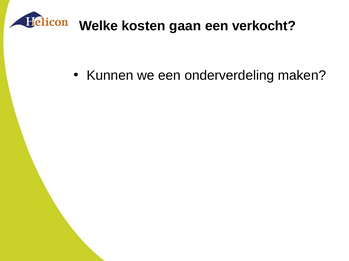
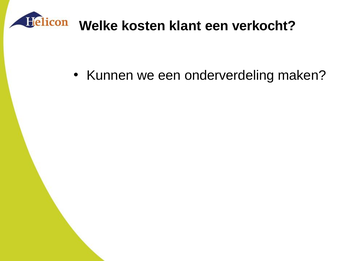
gaan: gaan -> klant (185, 26)
